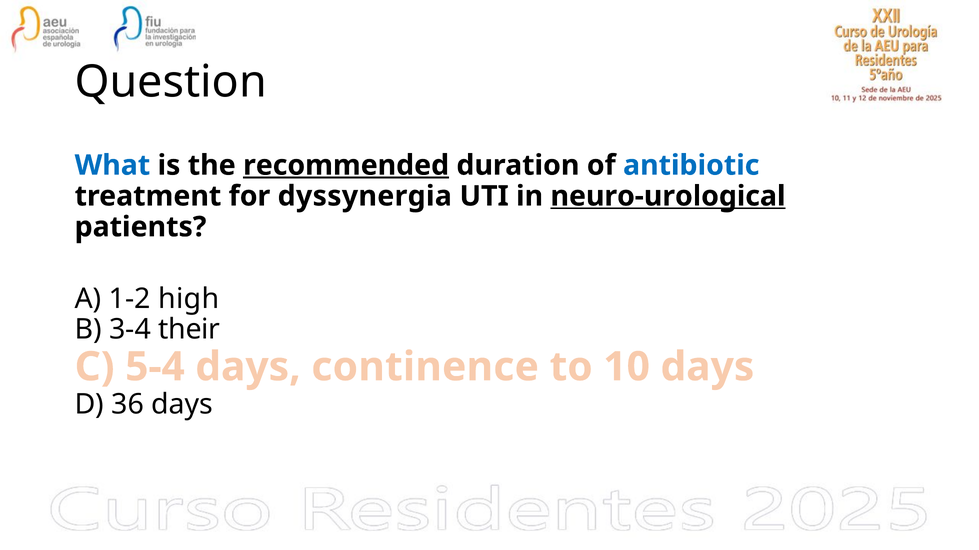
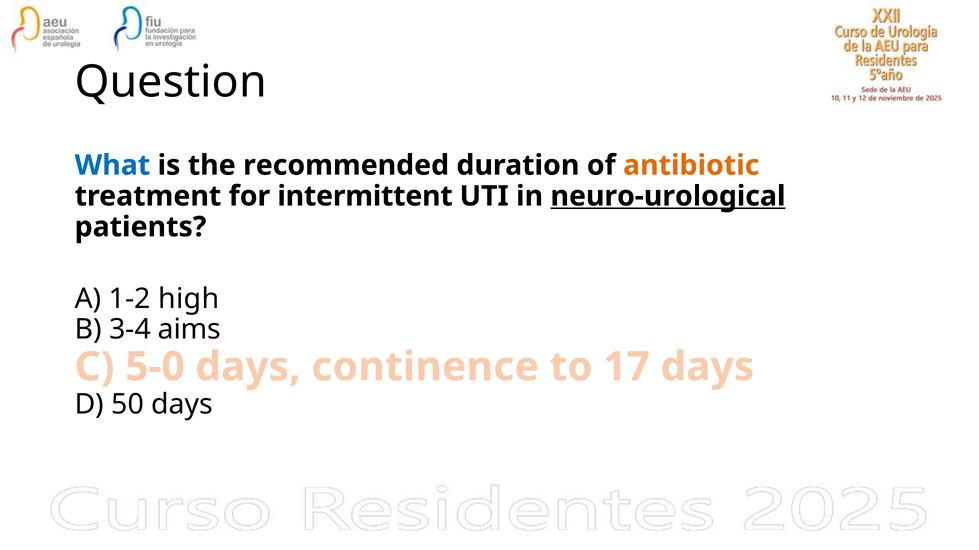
recommended underline: present -> none (346, 166)
antibiotic colour: blue -> orange (691, 166)
dyssynergia: dyssynergia -> intermittent (365, 196)
their: their -> aims (189, 330)
5-4: 5-4 -> 5-0 (155, 367)
10: 10 -> 17 (627, 367)
36: 36 -> 50 (128, 405)
